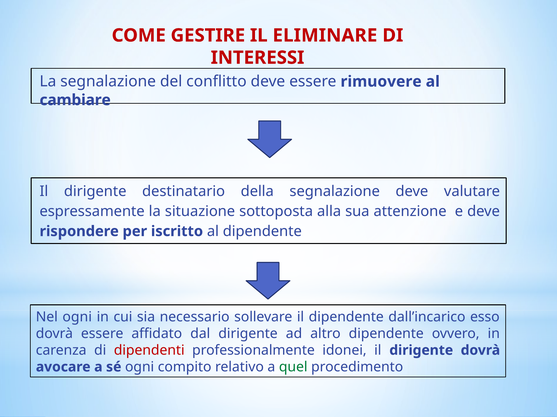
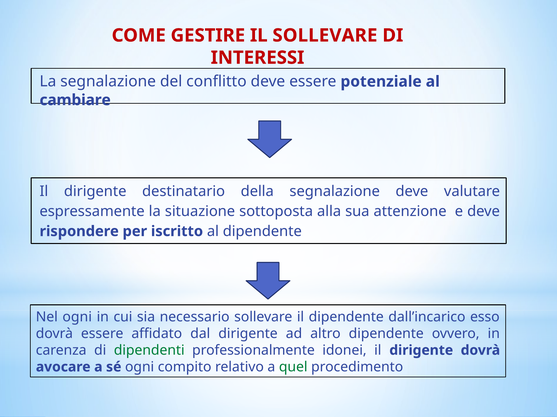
IL ELIMINARE: ELIMINARE -> SOLLEVARE (325, 35)
rimuovere: rimuovere -> potenziale (381, 82)
dipendenti colour: red -> green (149, 351)
